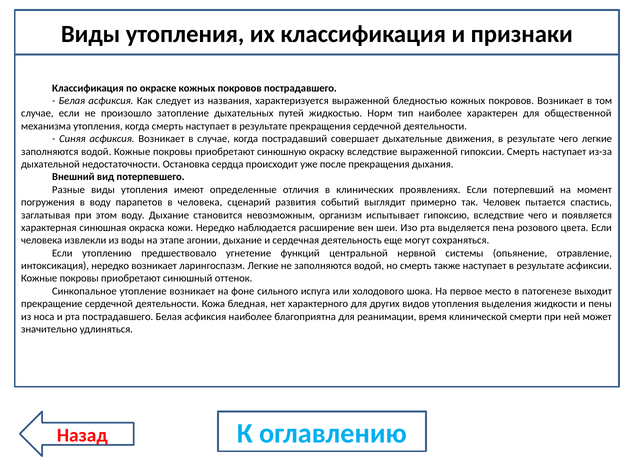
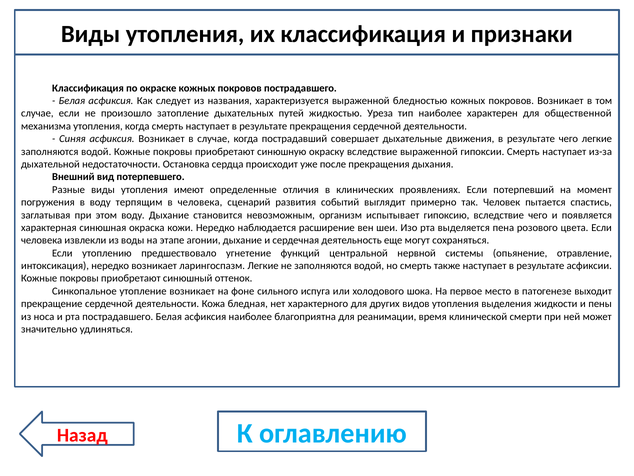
Норм: Норм -> Уреза (380, 113)
парапетов: парапетов -> терпящим (139, 202)
